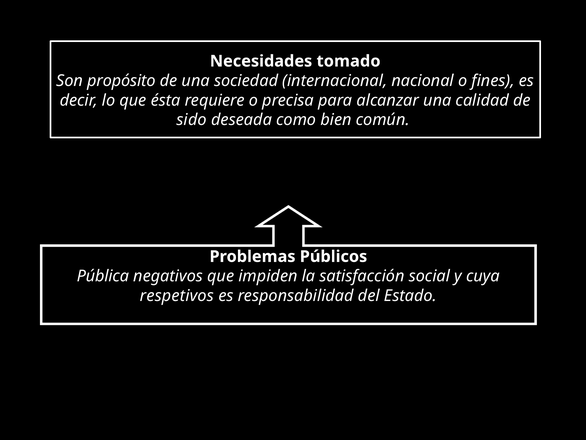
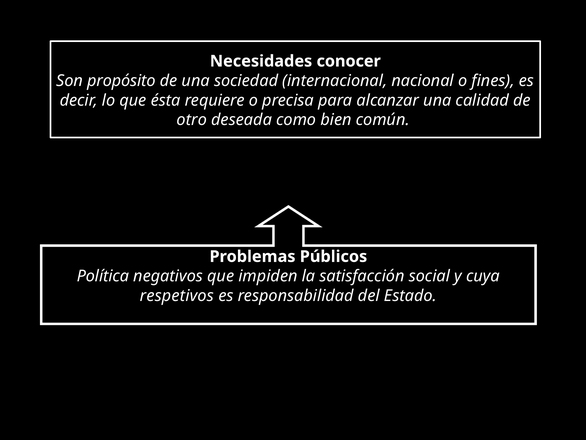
tomado: tomado -> conocer (349, 61)
sido: sido -> otro (192, 120)
Pública: Pública -> Política (103, 276)
